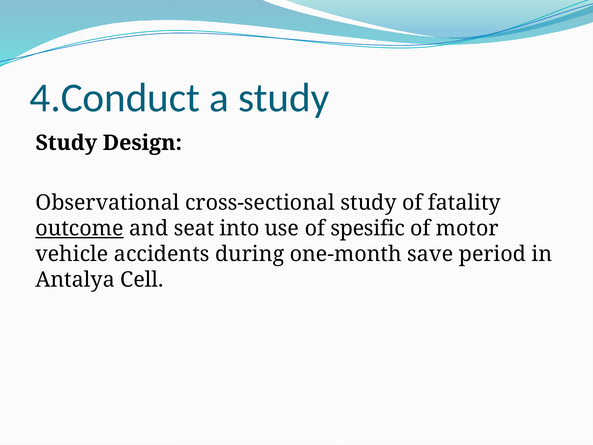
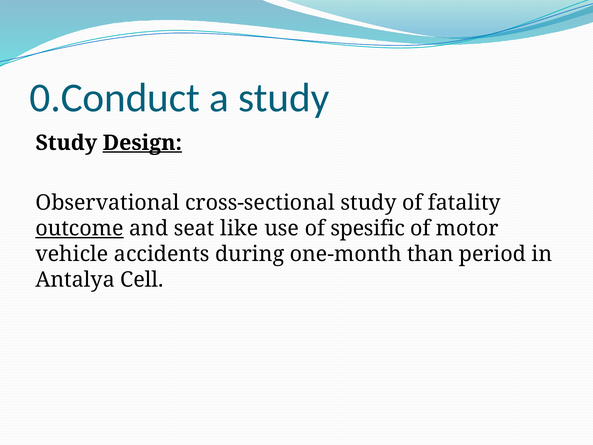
4.Conduct: 4.Conduct -> 0.Conduct (115, 98)
Design underline: none -> present (142, 143)
into: into -> like (239, 228)
save: save -> than (430, 254)
